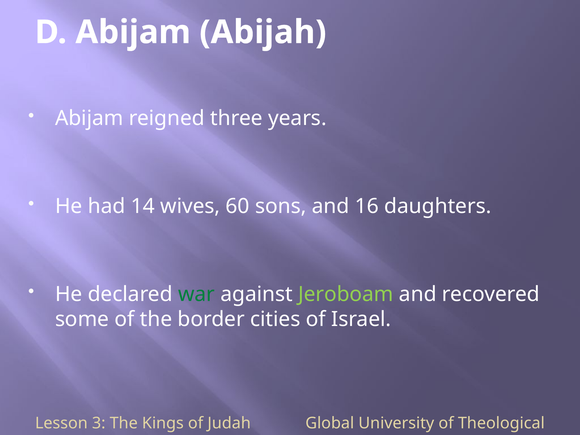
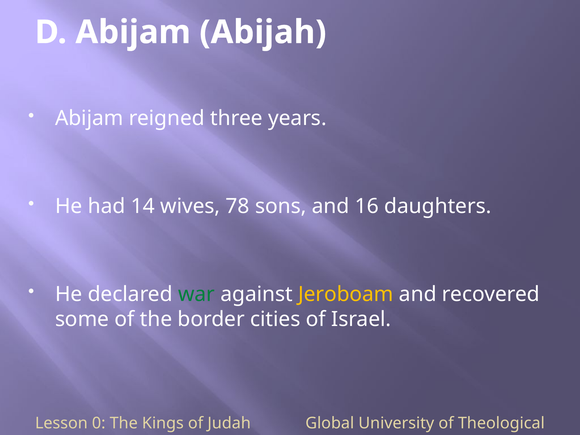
60: 60 -> 78 (238, 206)
Jeroboam colour: light green -> yellow (346, 294)
3: 3 -> 0 (99, 423)
